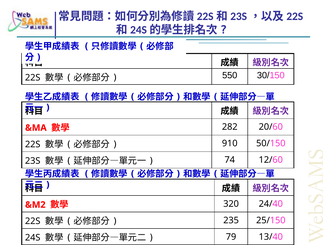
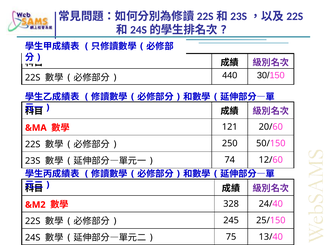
550: 550 -> 440 (230, 75)
282: 282 -> 121 (230, 127)
910: 910 -> 250 (230, 143)
320: 320 -> 328 (231, 204)
235: 235 -> 245 (231, 220)
79: 79 -> 75 (231, 236)
